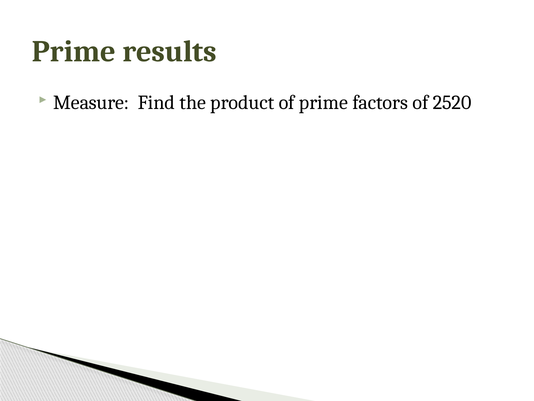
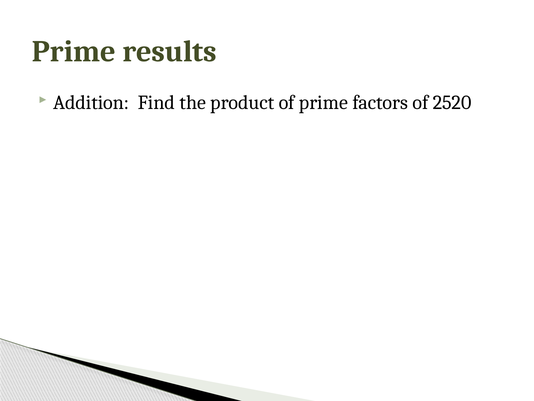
Measure: Measure -> Addition (91, 103)
